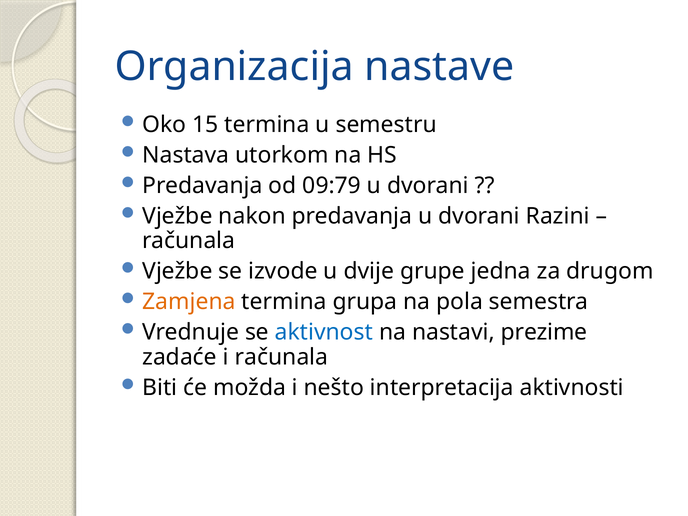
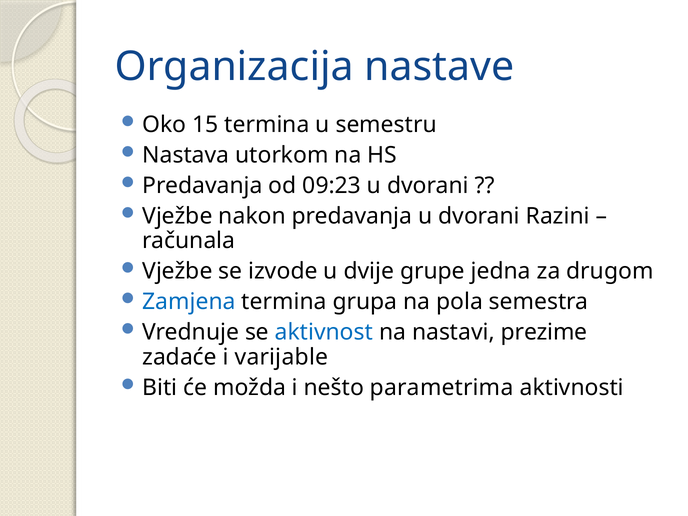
09:79: 09:79 -> 09:23 (332, 186)
Zamjena colour: orange -> blue (189, 302)
i računala: računala -> varijable (281, 357)
interpretacija: interpretacija -> parametrima (442, 388)
